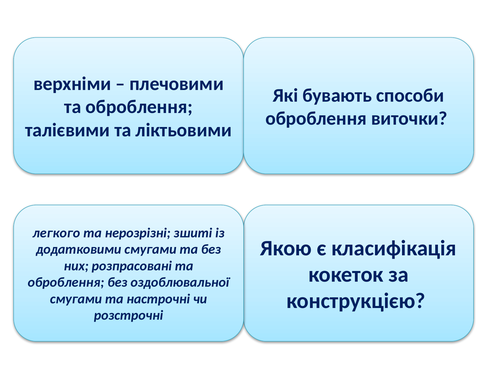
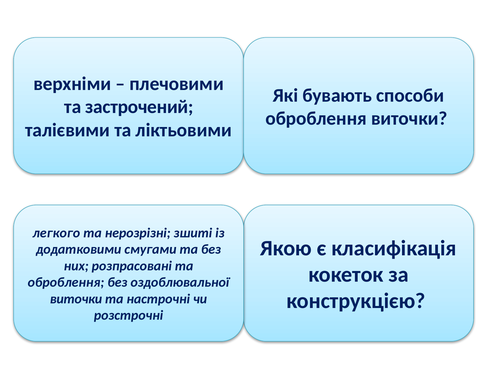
оброблення: оброблення -> застрочений (139, 107)
смугами: смугами -> виточки (76, 299)
